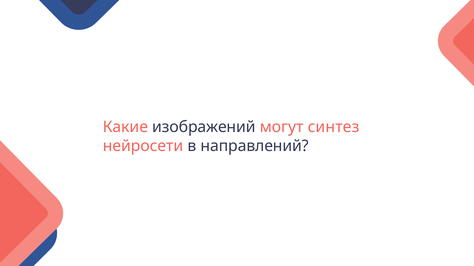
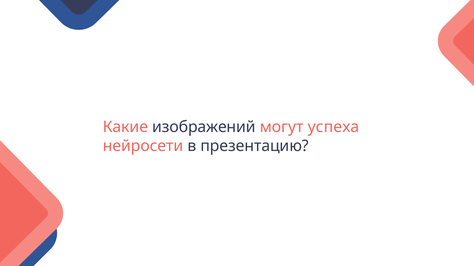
синтез: синтез -> успеха (334, 127)
направлений: направлений -> презентацию (255, 146)
